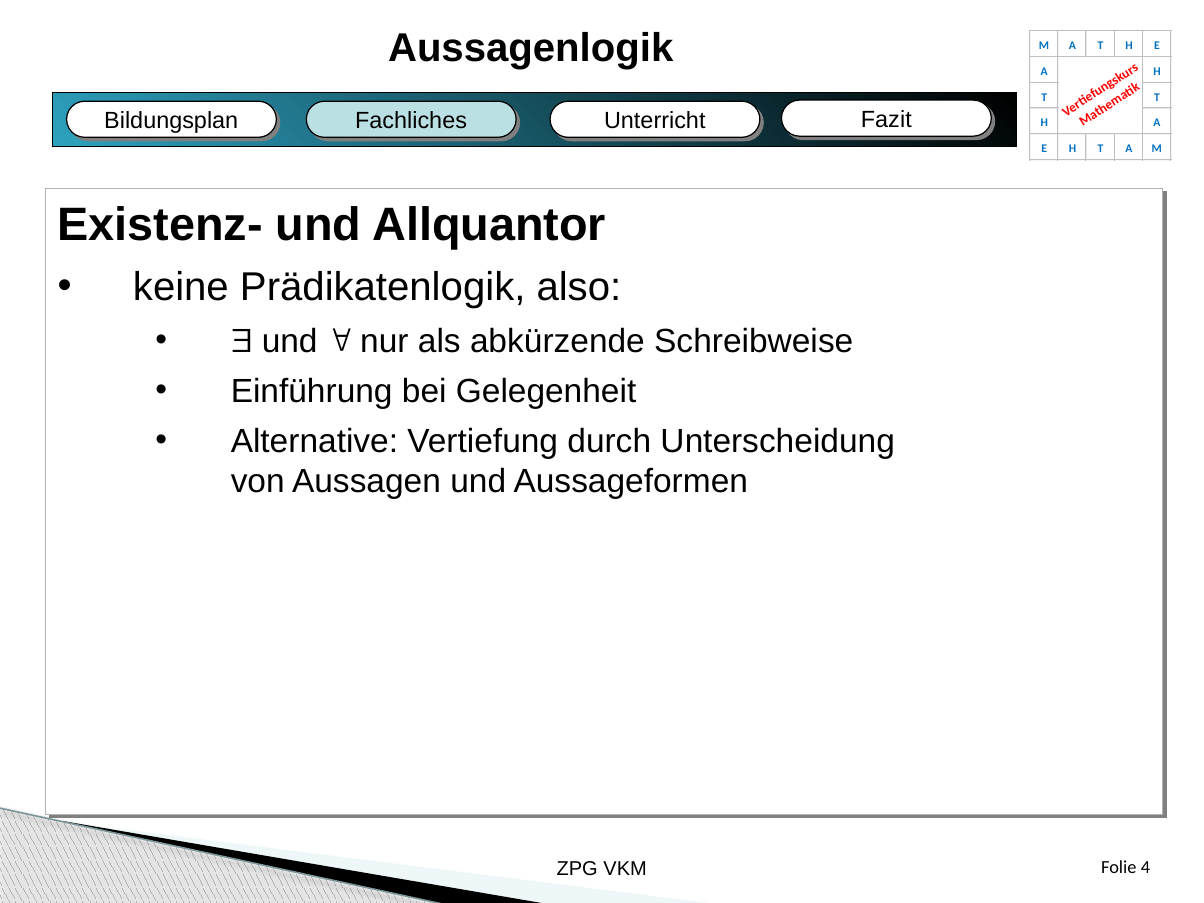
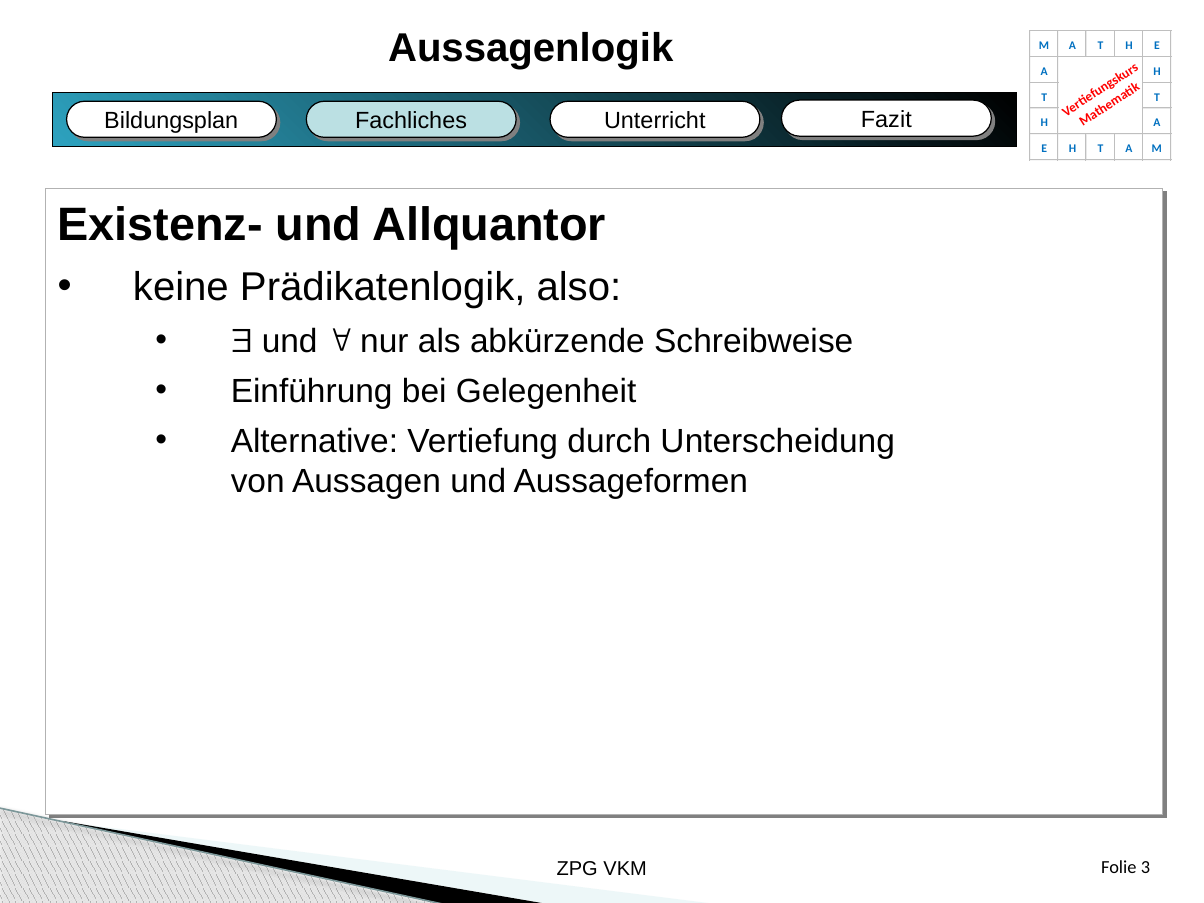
4: 4 -> 3 (1145, 868)
